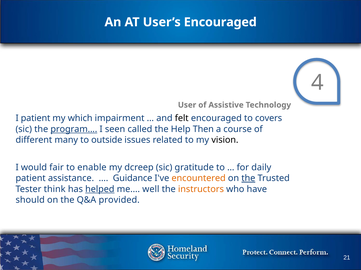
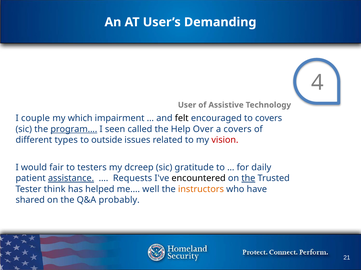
User’s Encouraged: Encouraged -> Demanding (220, 22)
I patient: patient -> couple (35, 119)
Then: Then -> Over (203, 129)
a course: course -> covers (238, 129)
many: many -> types (66, 140)
vision colour: black -> red (225, 140)
enable: enable -> testers (92, 168)
assistance underline: none -> present (71, 179)
Guidance: Guidance -> Requests (133, 179)
encountered colour: orange -> black (199, 179)
helped underline: present -> none (100, 190)
should: should -> shared (30, 200)
provided: provided -> probably (119, 200)
